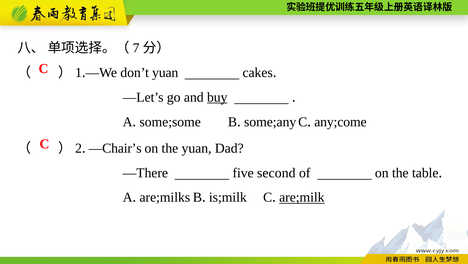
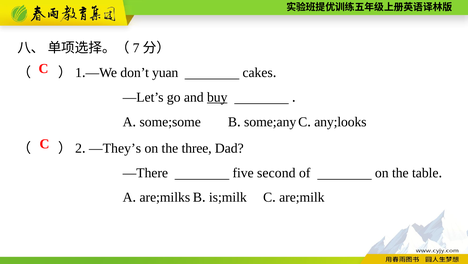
any;come: any;come -> any;looks (340, 122)
—Chair’s: —Chair’s -> —They’s (115, 148)
the yuan: yuan -> three (197, 148)
are;milk underline: present -> none (302, 197)
